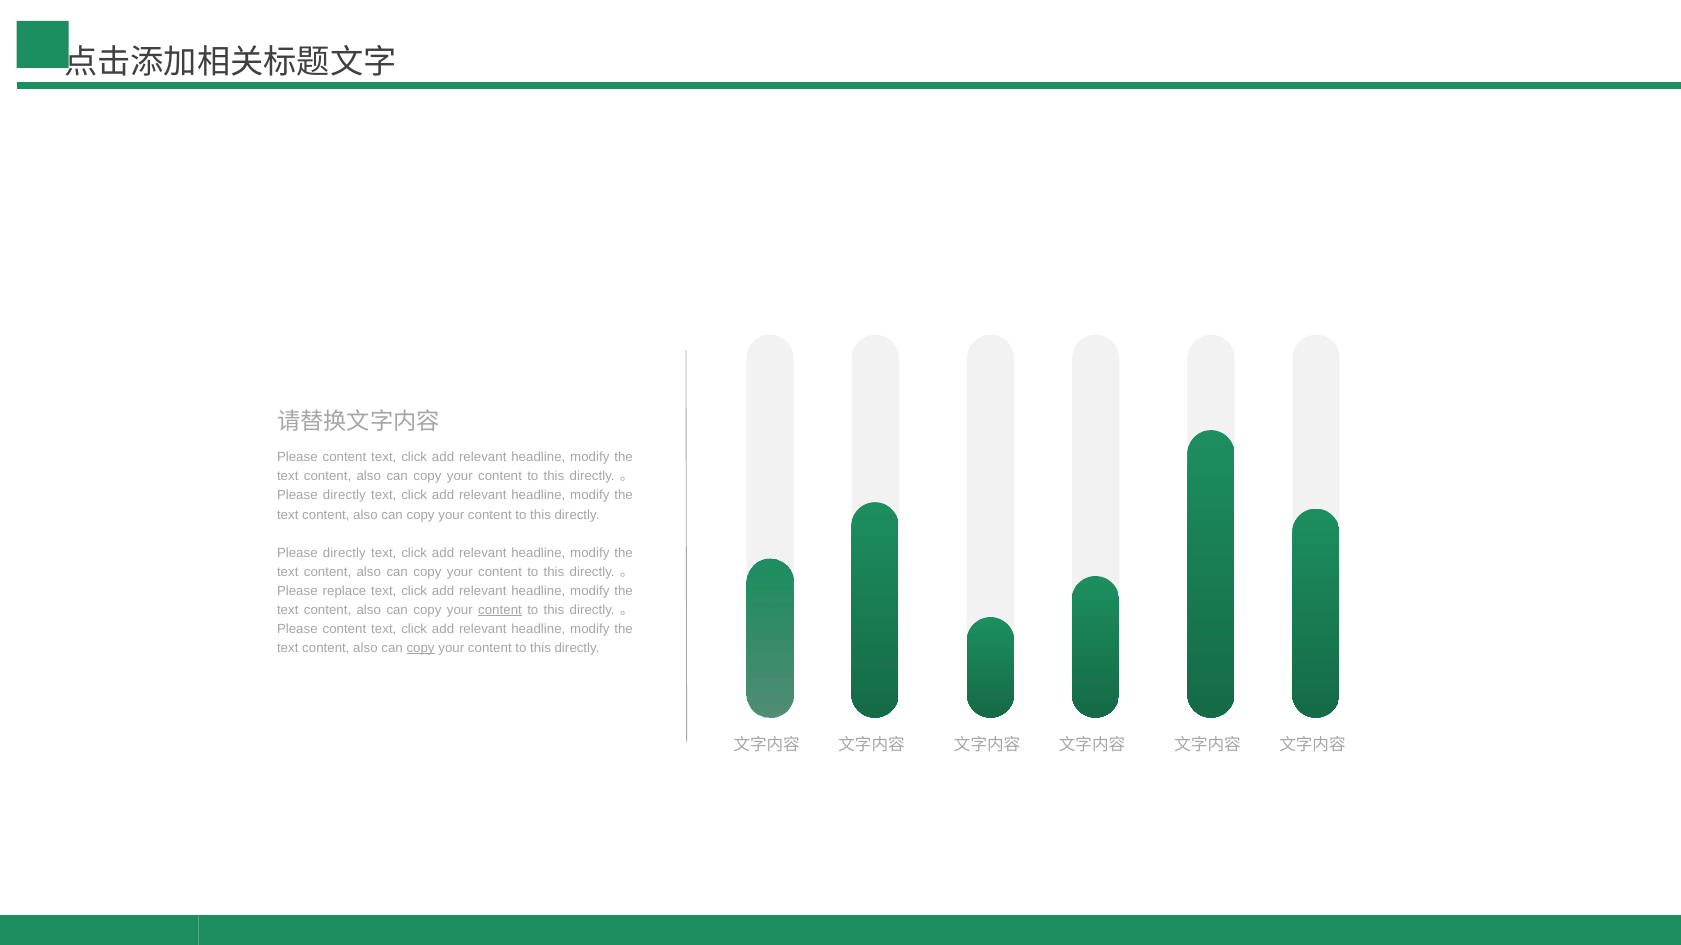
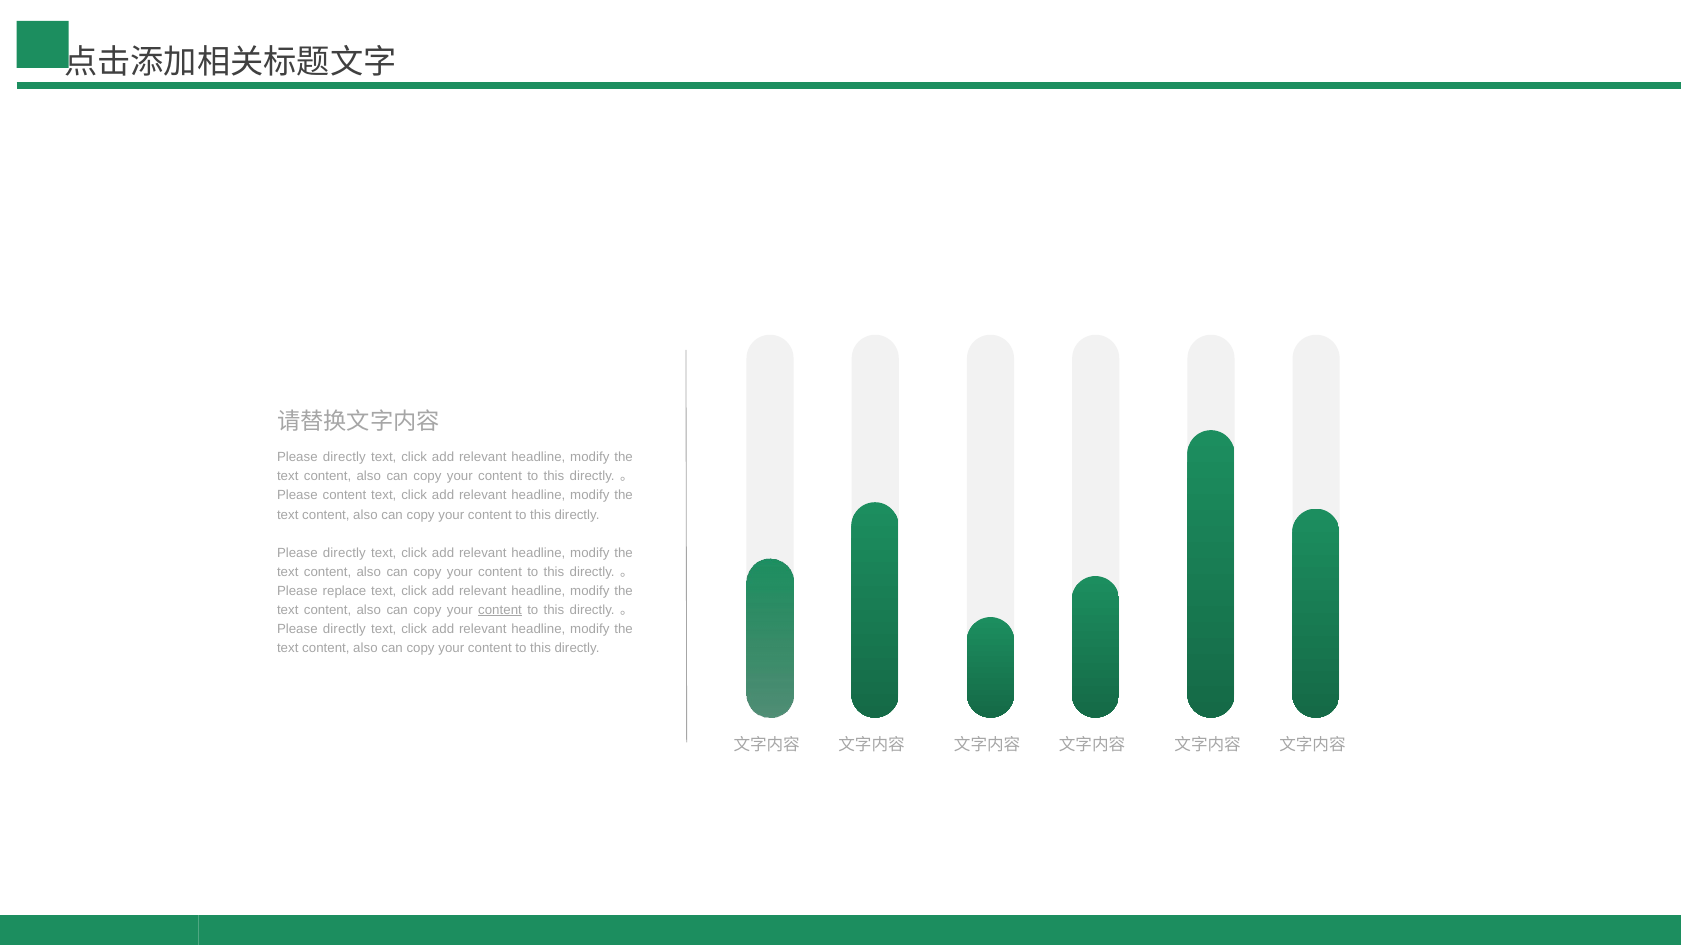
content: content -> directly (344, 458)
directly: directly -> content (344, 496)
content: content -> directly (344, 629)
copy underline: present -> none (421, 648)
